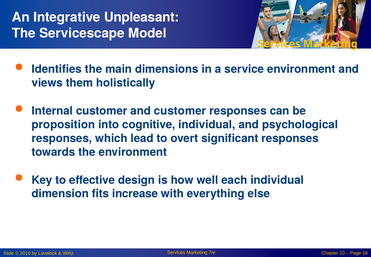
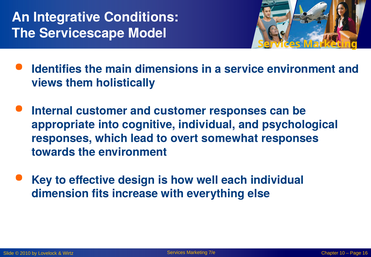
Unpleasant: Unpleasant -> Conditions (141, 17)
proposition: proposition -> appropriate (63, 125)
significant: significant -> somewhat (230, 138)
